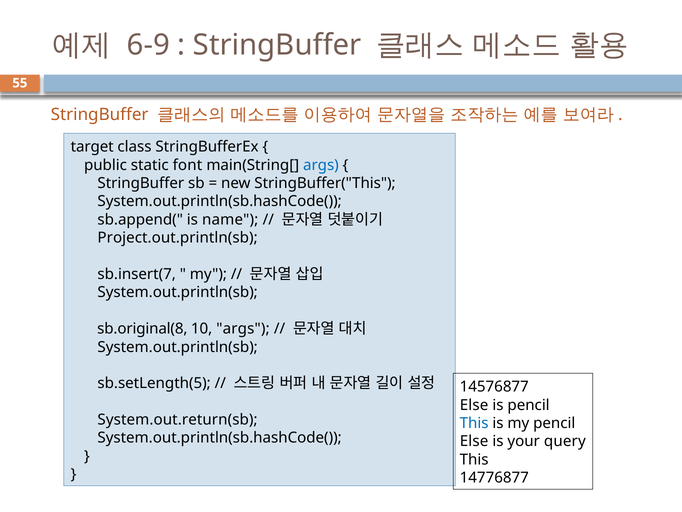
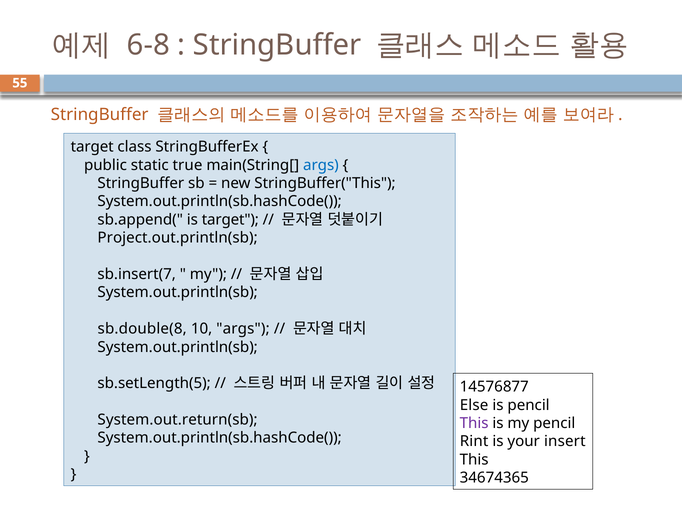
6-9: 6-9 -> 6-8 (148, 45)
font: font -> true (187, 165)
is name: name -> target (230, 219)
sb.original(8: sb.original(8 -> sb.double(8 (142, 328)
This colour: blue -> purple (474, 423)
Else: Else -> Rint (474, 441)
query: query -> insert (565, 441)
14776877: 14776877 -> 34674365 (494, 477)
